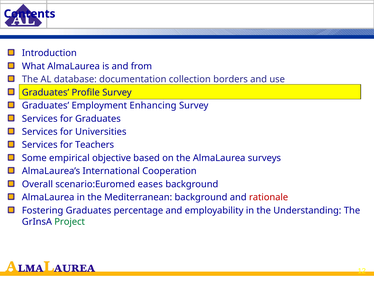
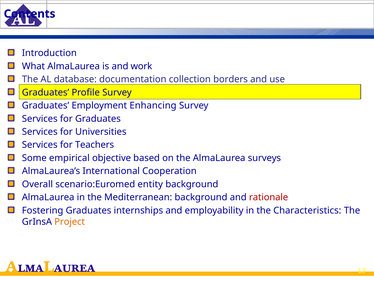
from: from -> work (141, 66)
eases: eases -> entity (150, 184)
percentage: percentage -> internships (138, 210)
Understanding: Understanding -> Characteristics (307, 210)
Project colour: green -> orange (70, 221)
